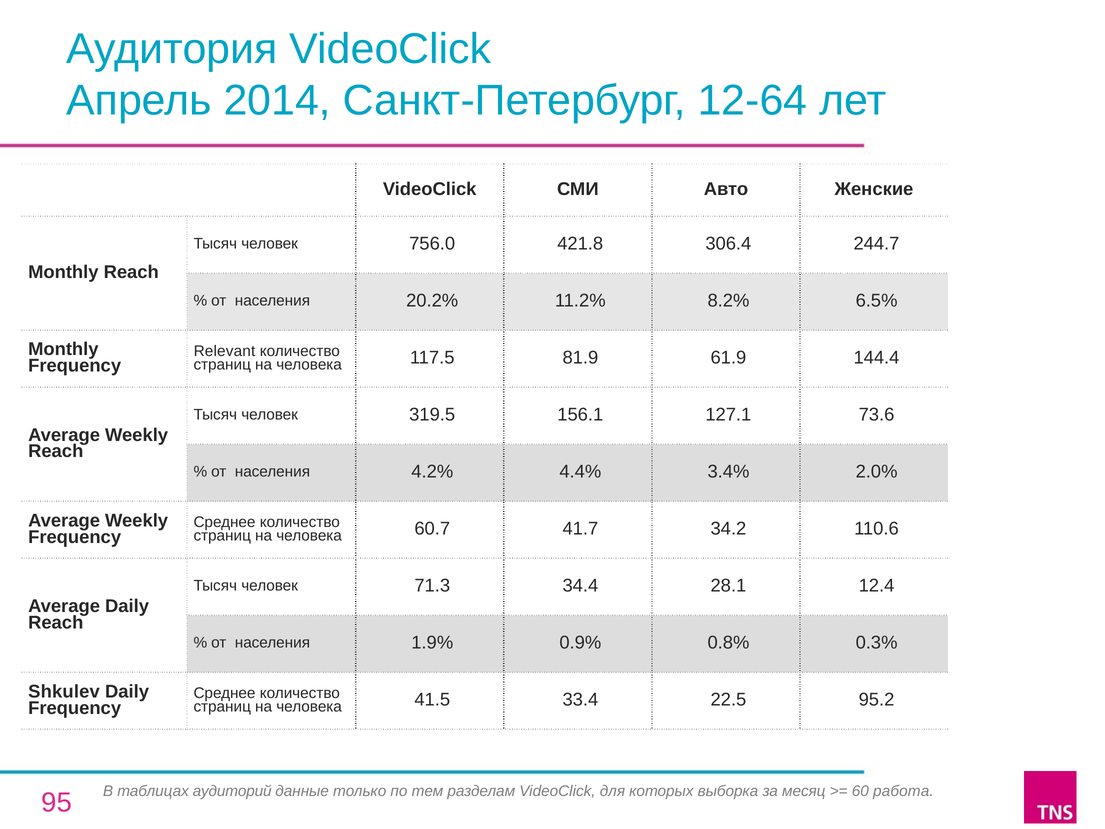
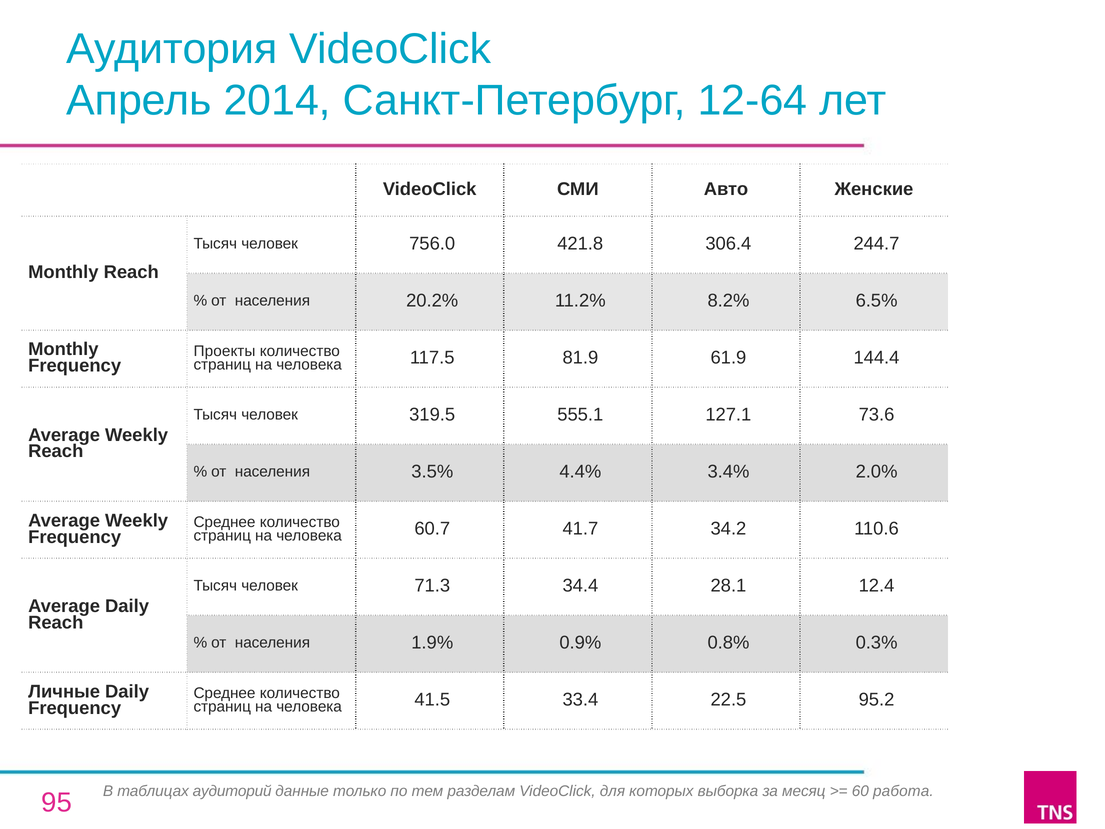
Relevant: Relevant -> Проекты (224, 351)
156.1: 156.1 -> 555.1 (580, 415)
4.2%: 4.2% -> 3.5% (432, 472)
Shkulev: Shkulev -> Личные (64, 691)
